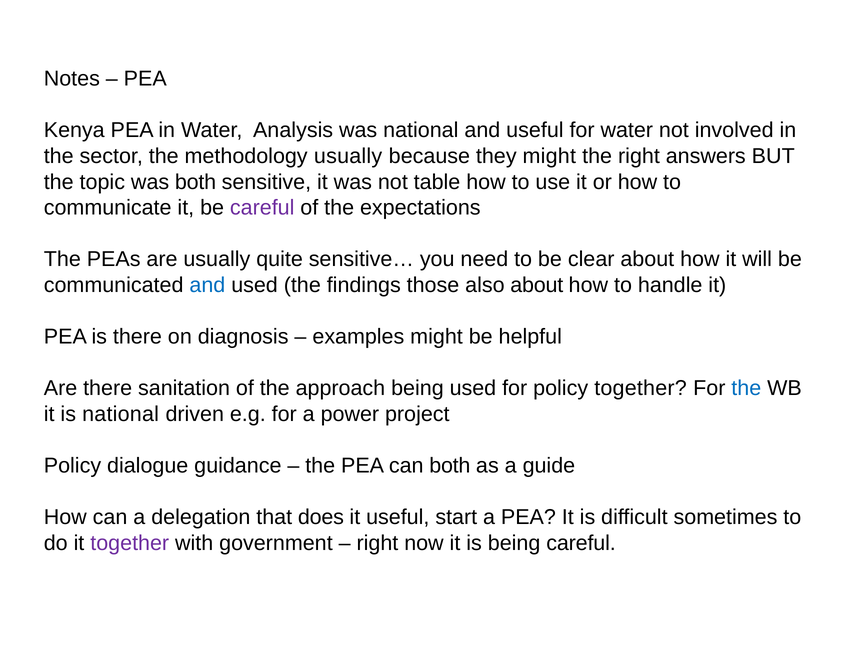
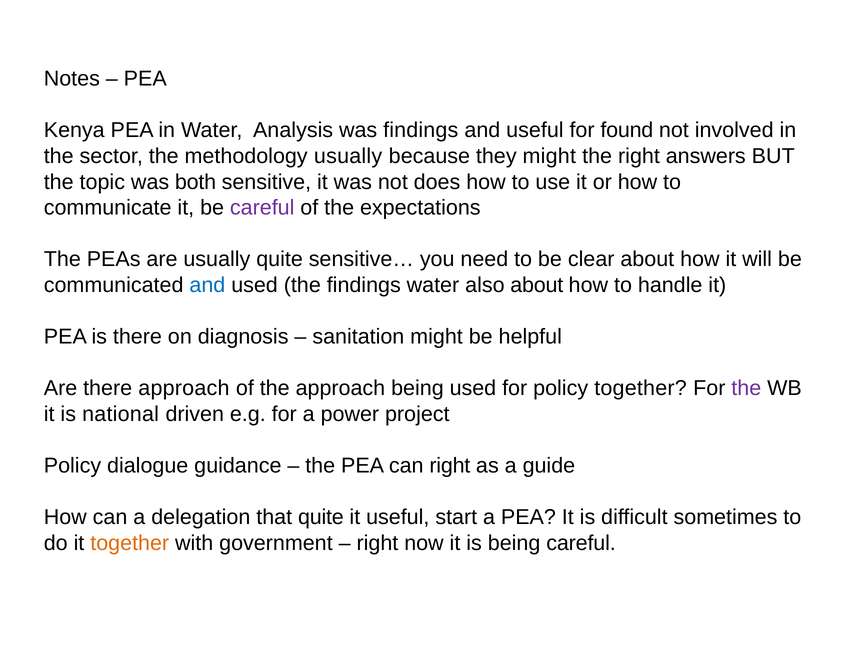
was national: national -> findings (421, 130)
for water: water -> found (627, 130)
table: table -> does (437, 182)
findings those: those -> water (433, 285)
examples: examples -> sanitation (358, 337)
there sanitation: sanitation -> approach (184, 388)
the colour: blue -> purple (746, 388)
can both: both -> right (450, 466)
that does: does -> quite (321, 517)
together colour: purple -> orange (130, 543)
